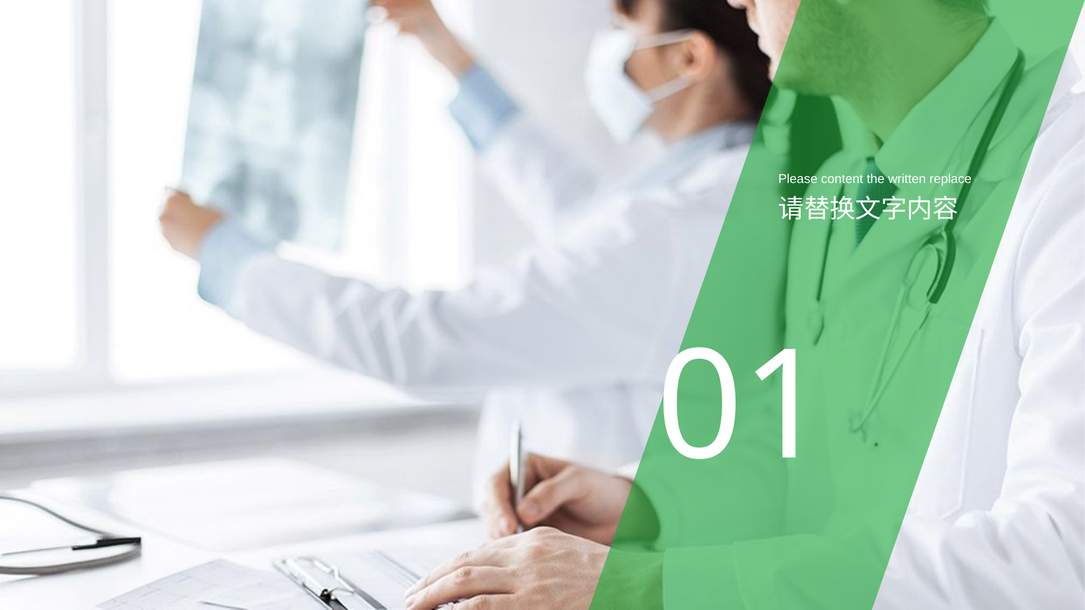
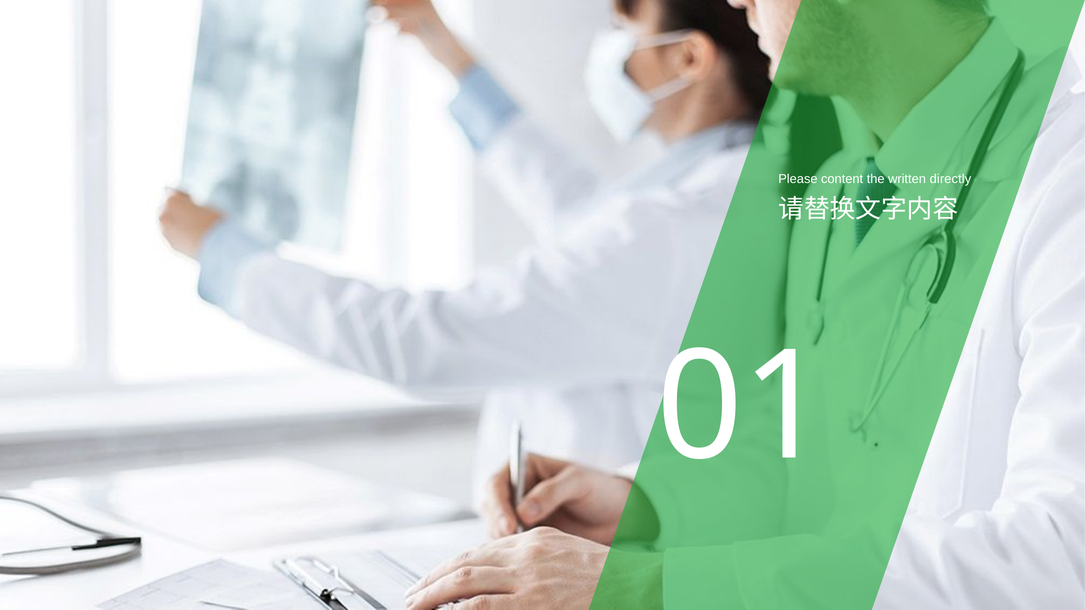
replace: replace -> directly (950, 179)
